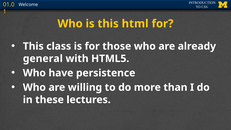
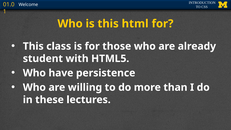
general: general -> student (43, 59)
